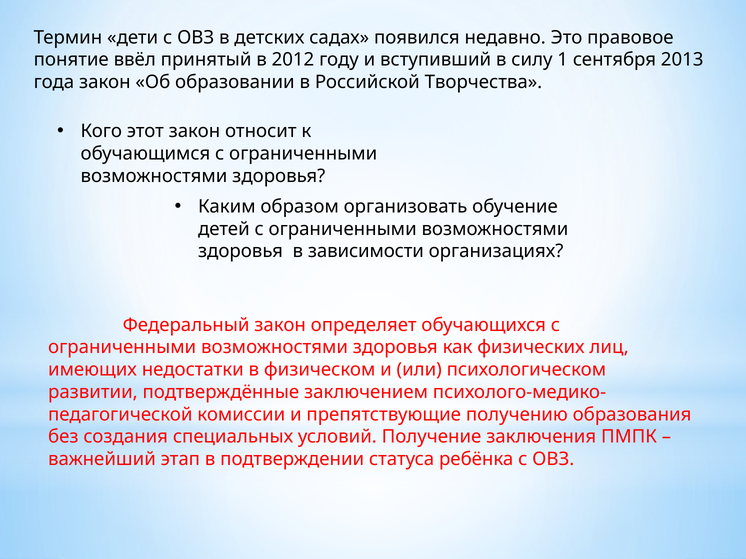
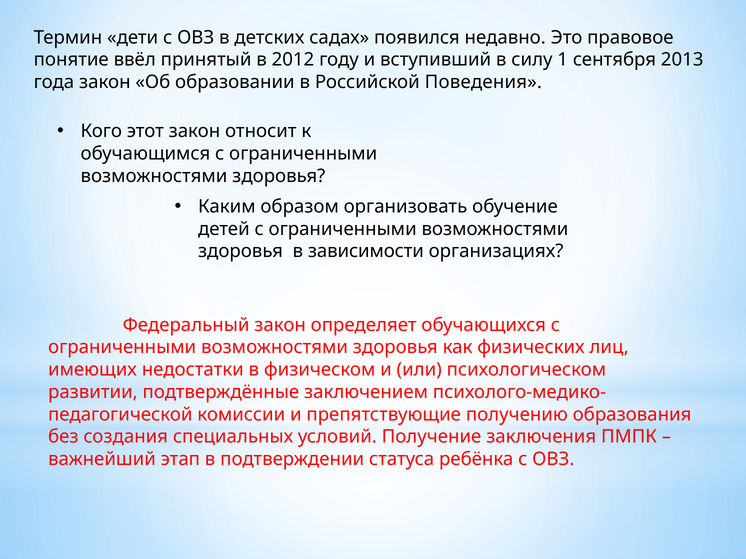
Творчества: Творчества -> Поведения (483, 82)
